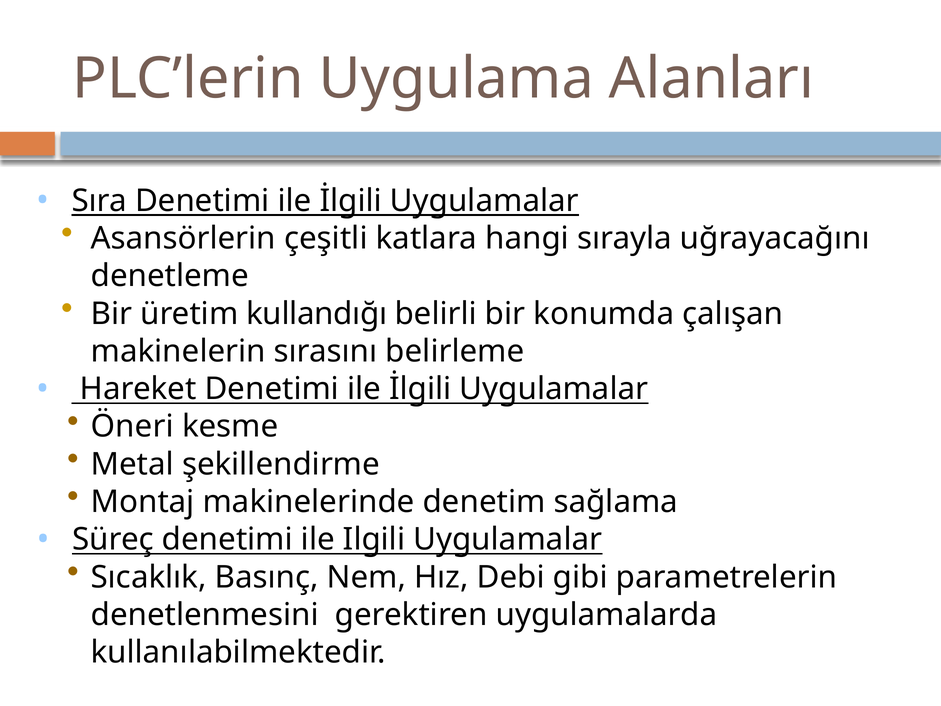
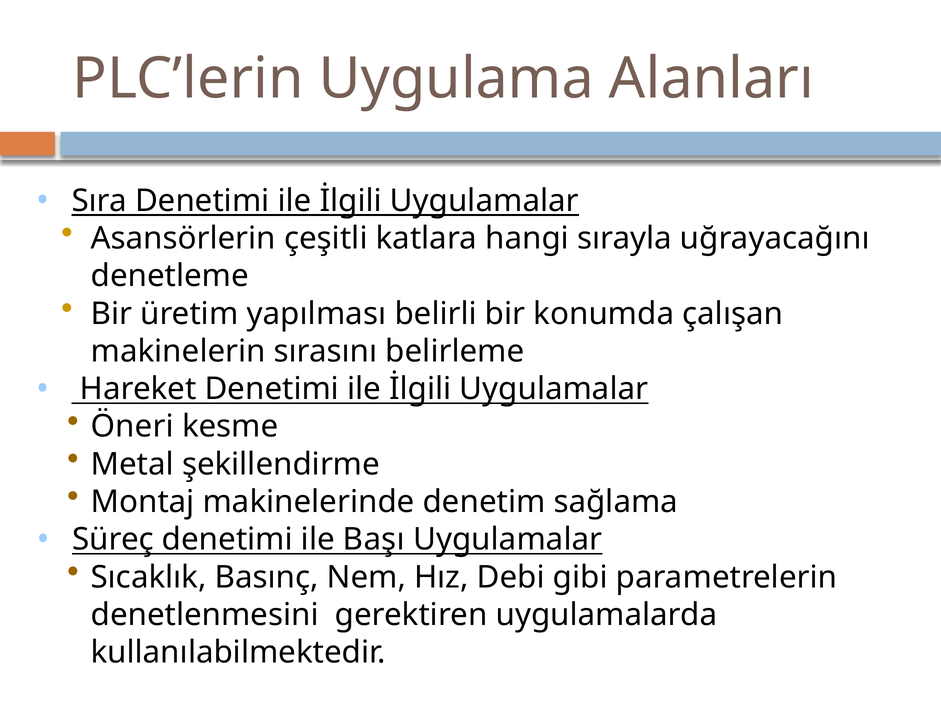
kullandığı: kullandığı -> yapılması (316, 314)
Ilgili: Ilgili -> Başı (374, 539)
